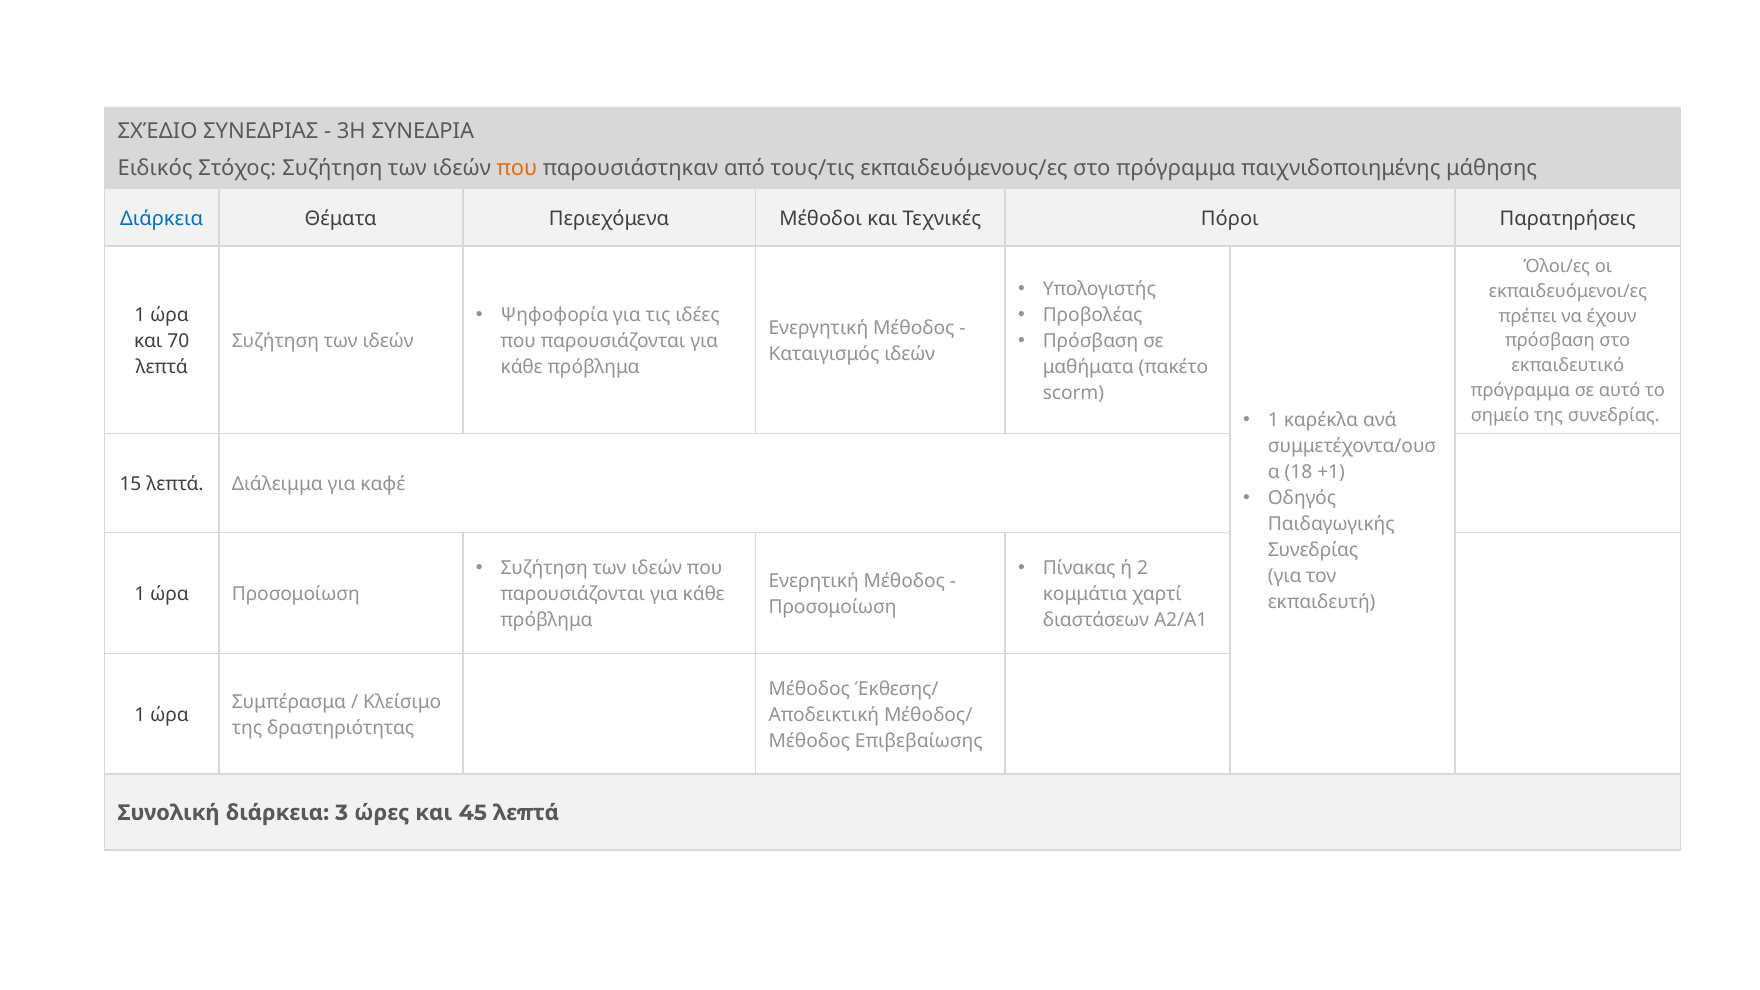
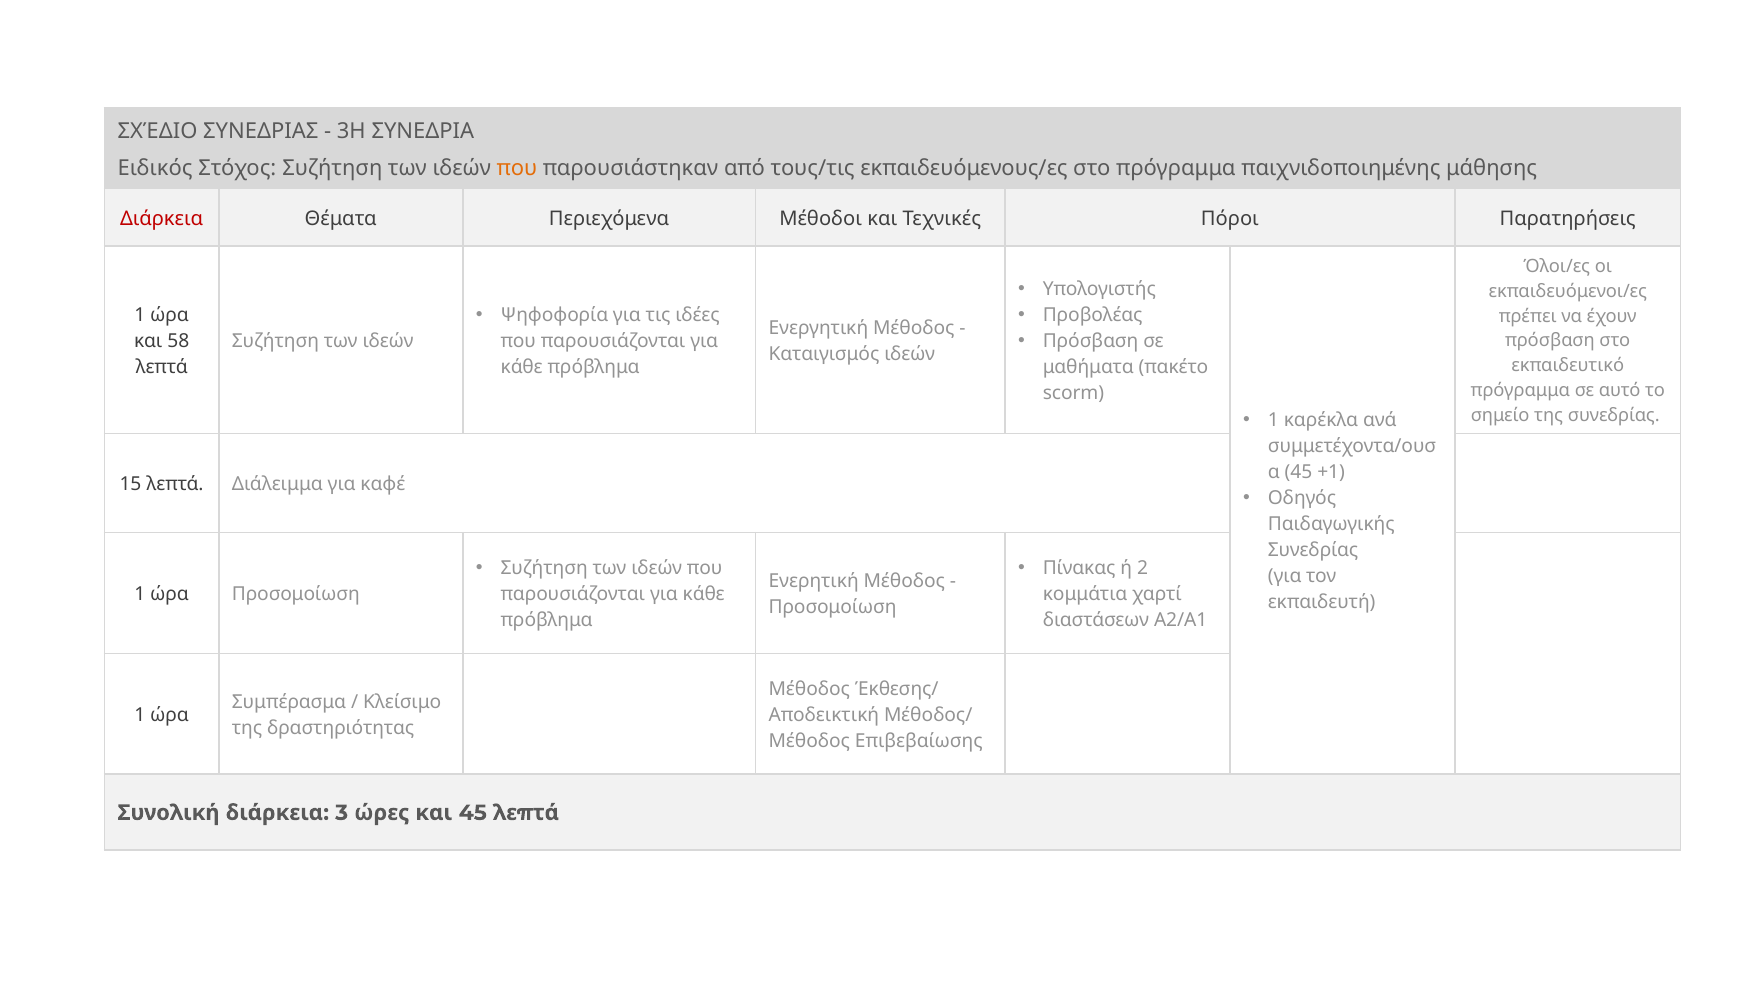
Διάρκεια colour: blue -> red (162, 218)
70: 70 -> 58 (178, 341)
18: 18 -> 45 (1299, 472)
